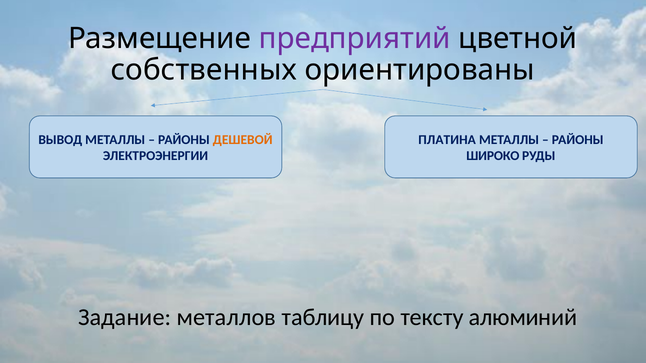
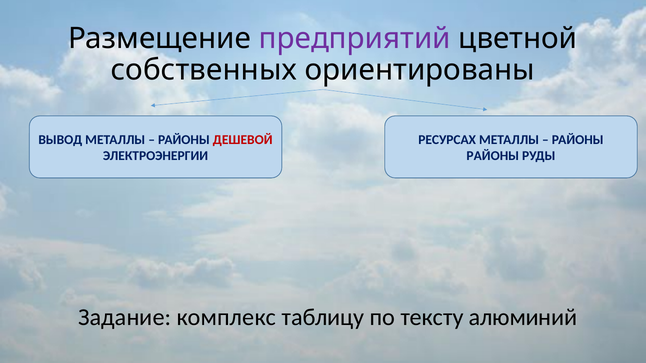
ДЕШЕВОЙ colour: orange -> red (243, 140)
ПЛАТИНА: ПЛАТИНА -> РЕСУРСАХ (447, 140)
ШИРОКО: ШИРОКО -> РАЙОНЫ (493, 156)
металлов: металлов -> комплекс (226, 317)
